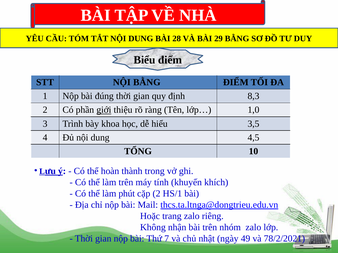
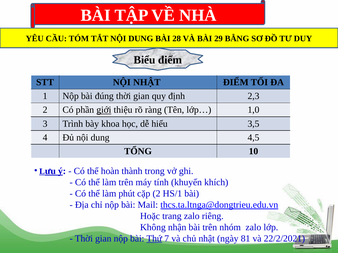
NỘI BẰNG: BẰNG -> NHẬT (147, 82)
8,3: 8,3 -> 2,3 (253, 96)
Thứ underline: none -> present (154, 239)
49: 49 -> 81 (246, 239)
78/2/2021: 78/2/2021 -> 22/2/2021 (284, 239)
